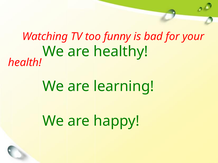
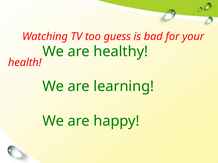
funny: funny -> guess (117, 37)
